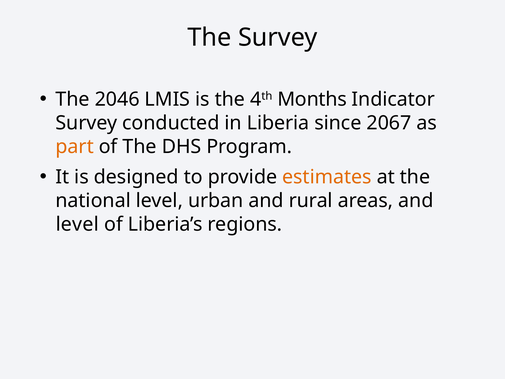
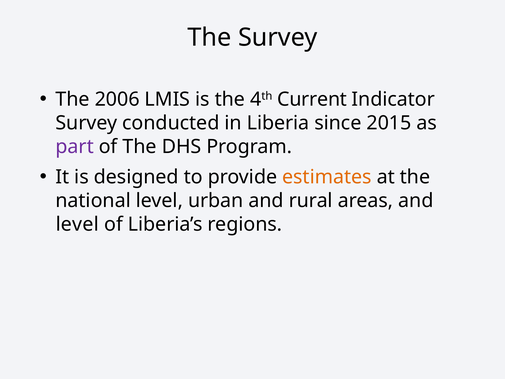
2046: 2046 -> 2006 (117, 99)
Months: Months -> Current (312, 99)
2067: 2067 -> 2015 (389, 123)
part colour: orange -> purple (75, 146)
